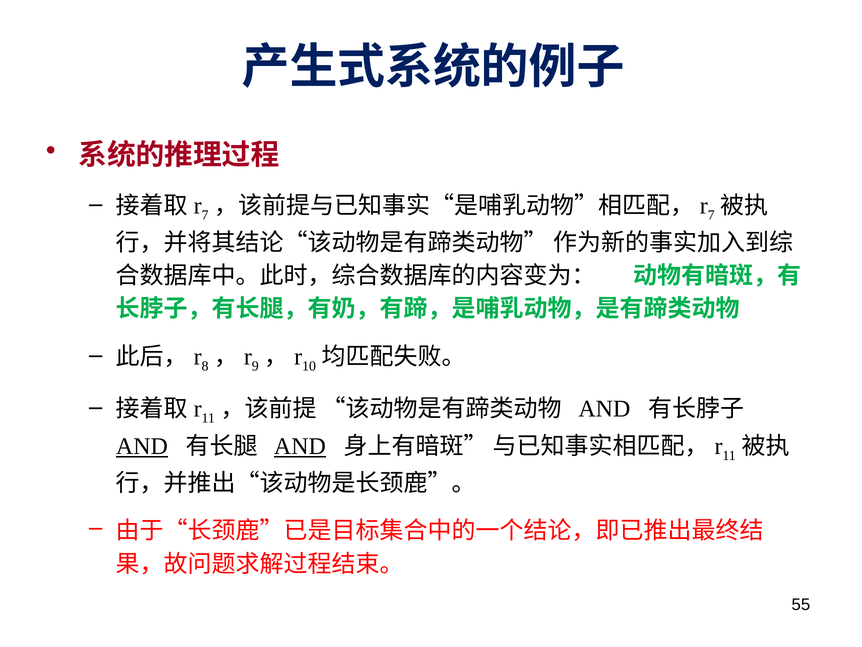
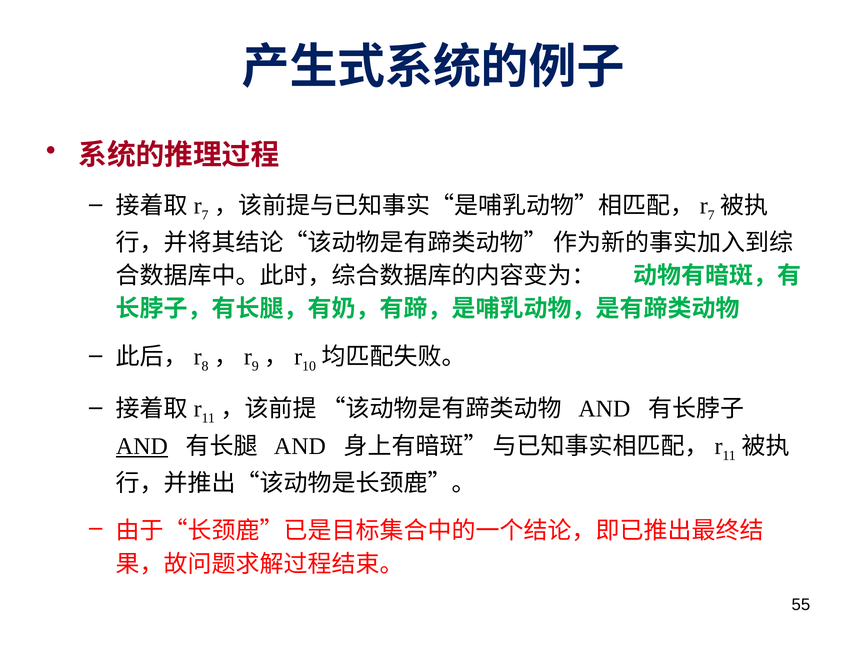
AND underline: present -> none (300, 446)
